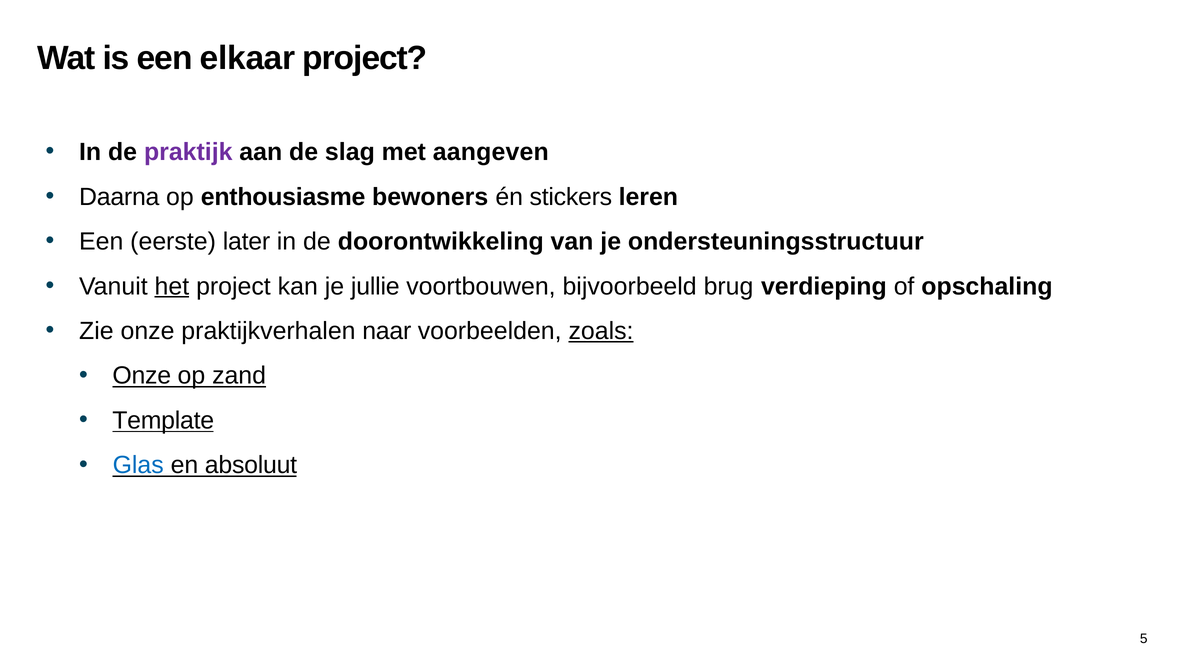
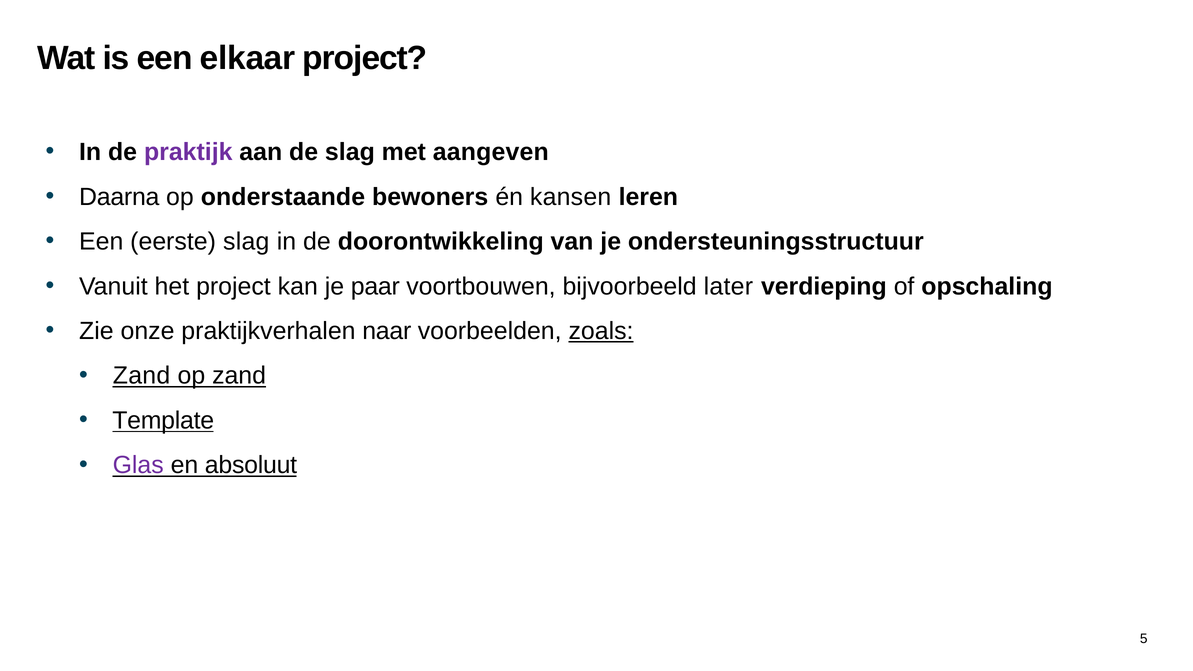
enthousiasme: enthousiasme -> onderstaande (283, 197)
stickers: stickers -> kansen (571, 197)
eerste later: later -> slag (246, 242)
het underline: present -> none (172, 286)
jullie: jullie -> paar (375, 286)
brug: brug -> later (728, 286)
Onze: Onze -> Zand (142, 376)
Glas colour: blue -> purple (138, 465)
